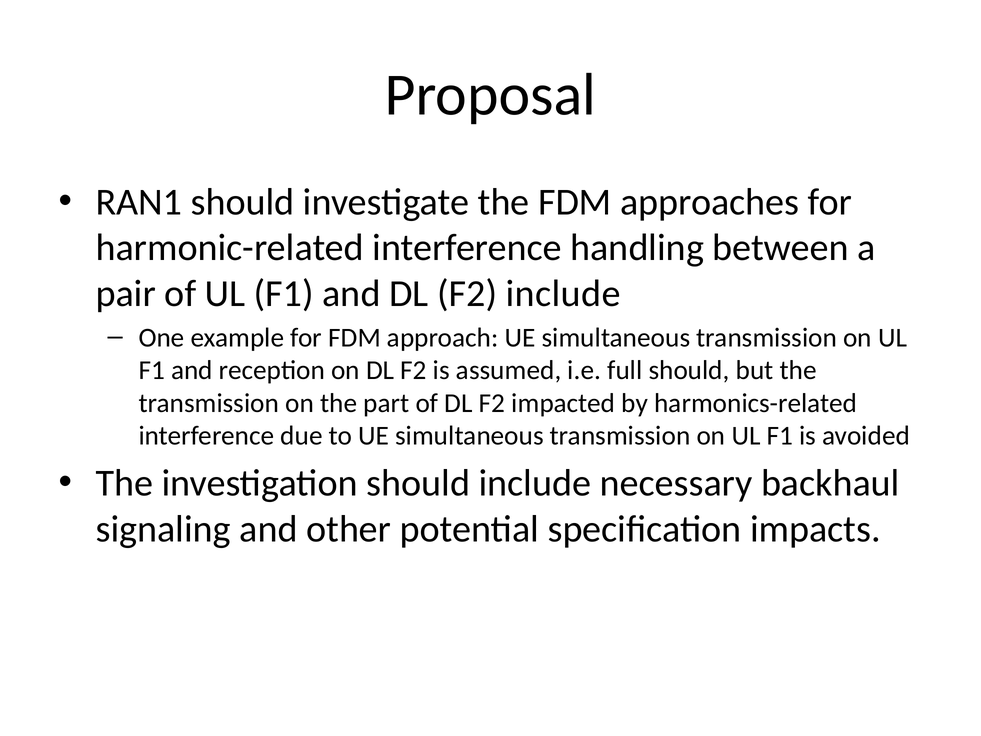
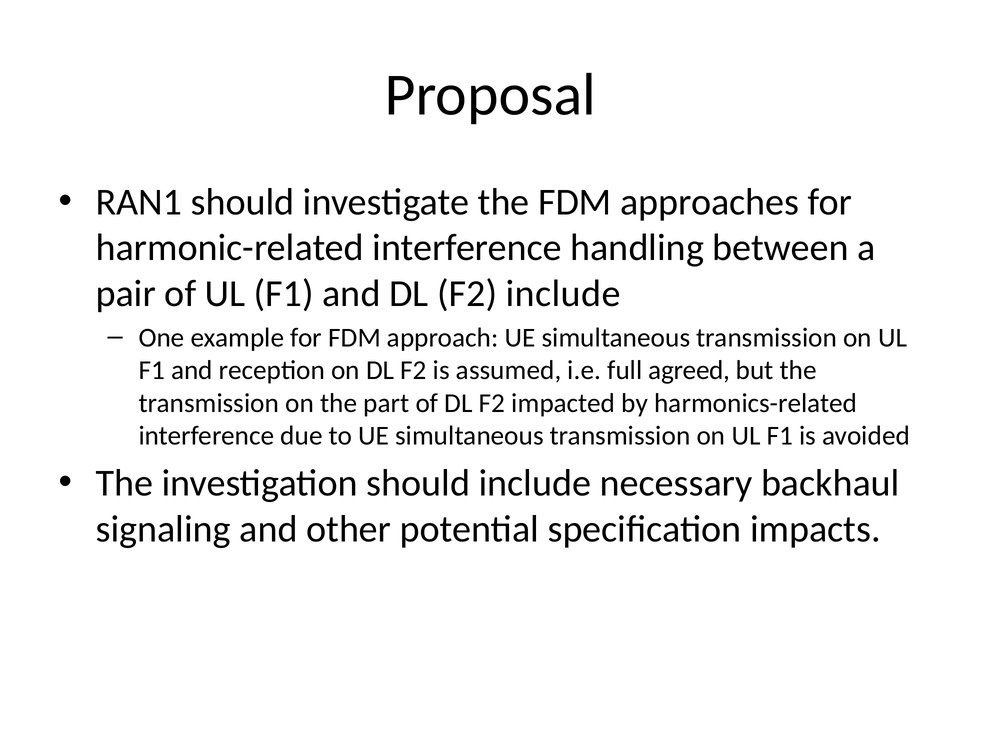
full should: should -> agreed (689, 370)
